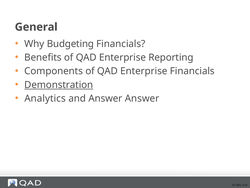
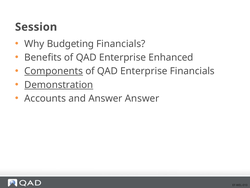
General: General -> Session (36, 27)
Reporting: Reporting -> Enhanced (171, 57)
Components underline: none -> present (54, 71)
Analytics: Analytics -> Accounts (45, 98)
